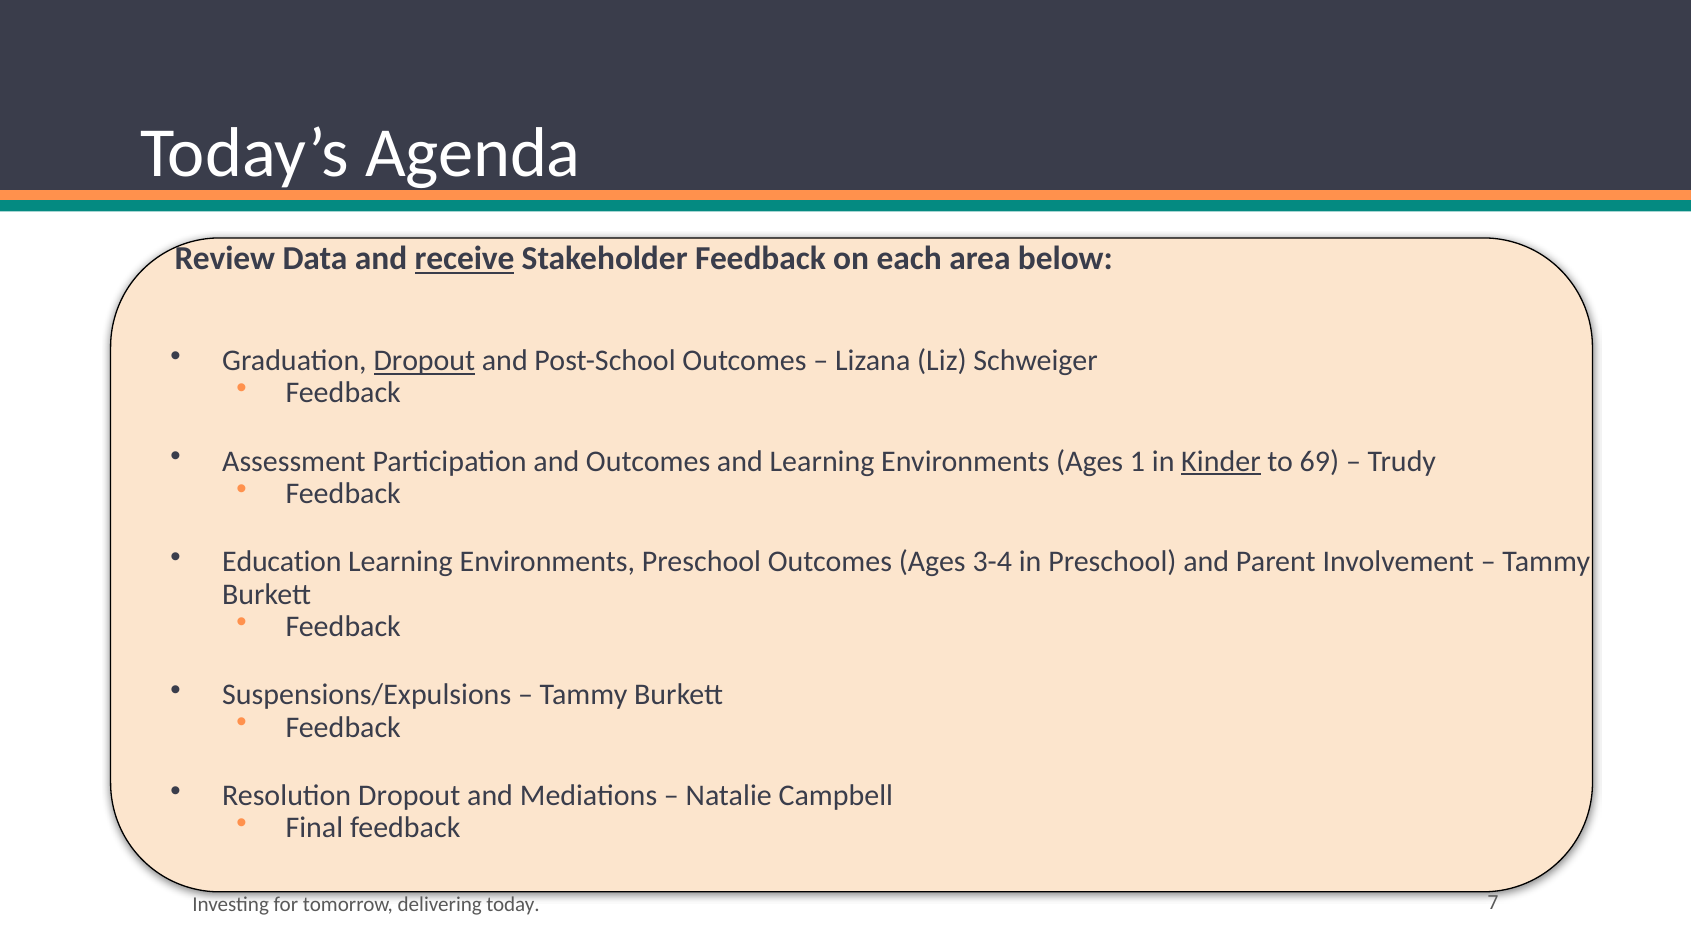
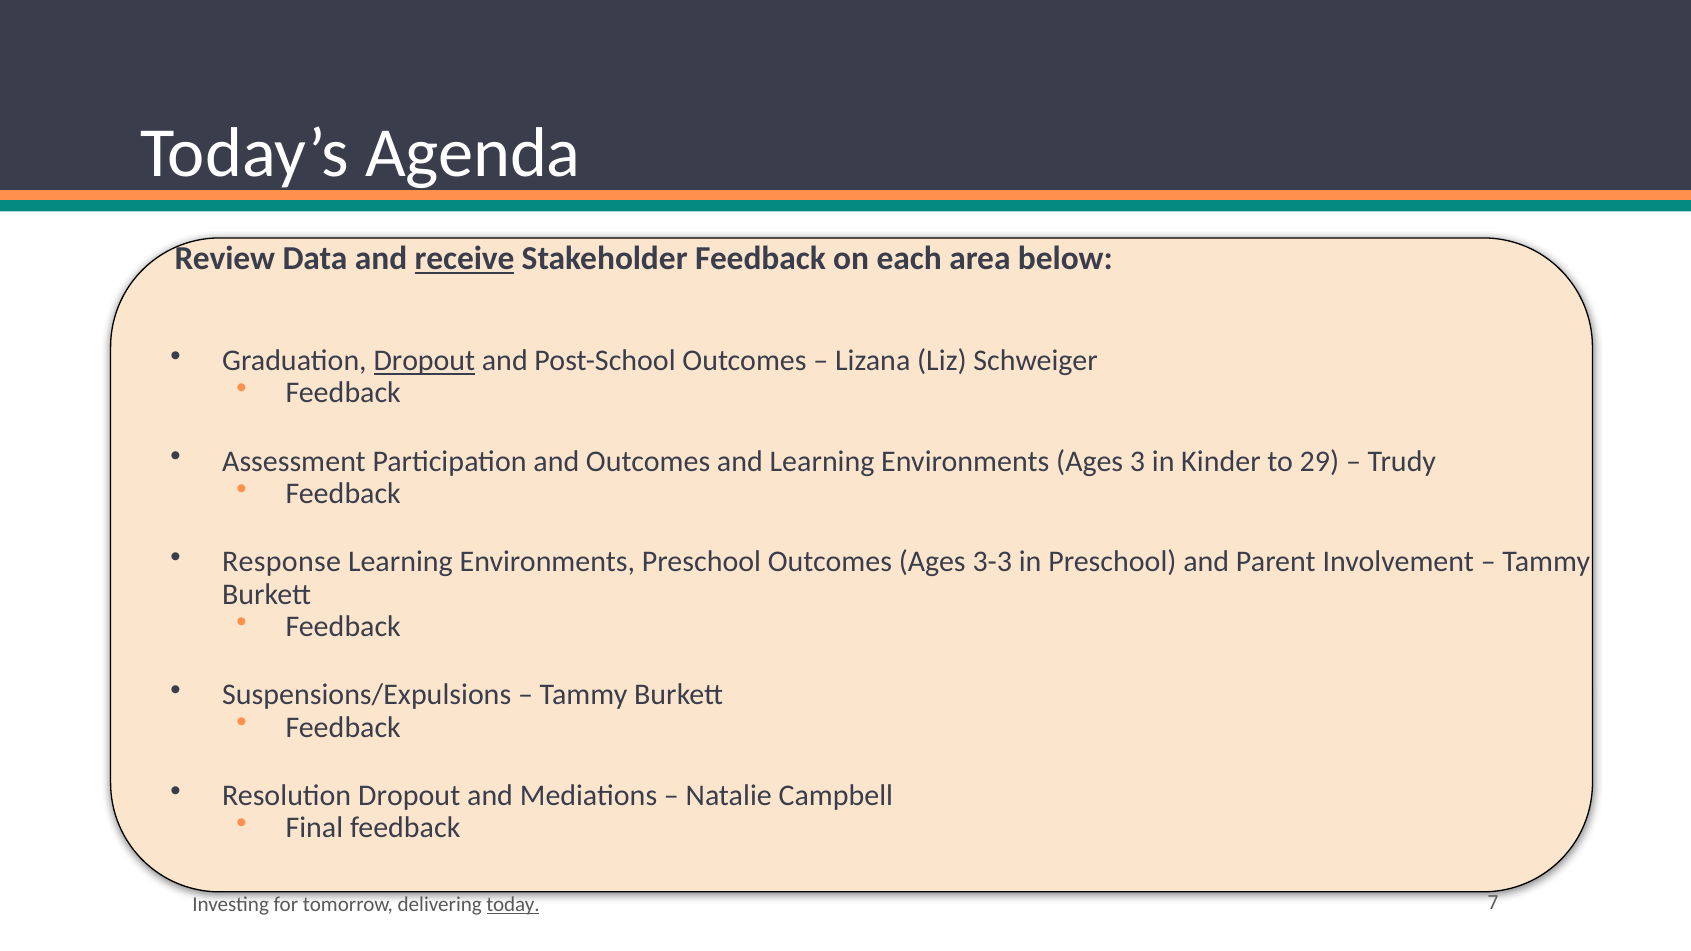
1: 1 -> 3 (1138, 461)
Kinder underline: present -> none (1221, 461)
69: 69 -> 29 (1319, 461)
Education: Education -> Response (282, 562)
3-4: 3-4 -> 3-3 (992, 562)
today underline: none -> present (513, 905)
